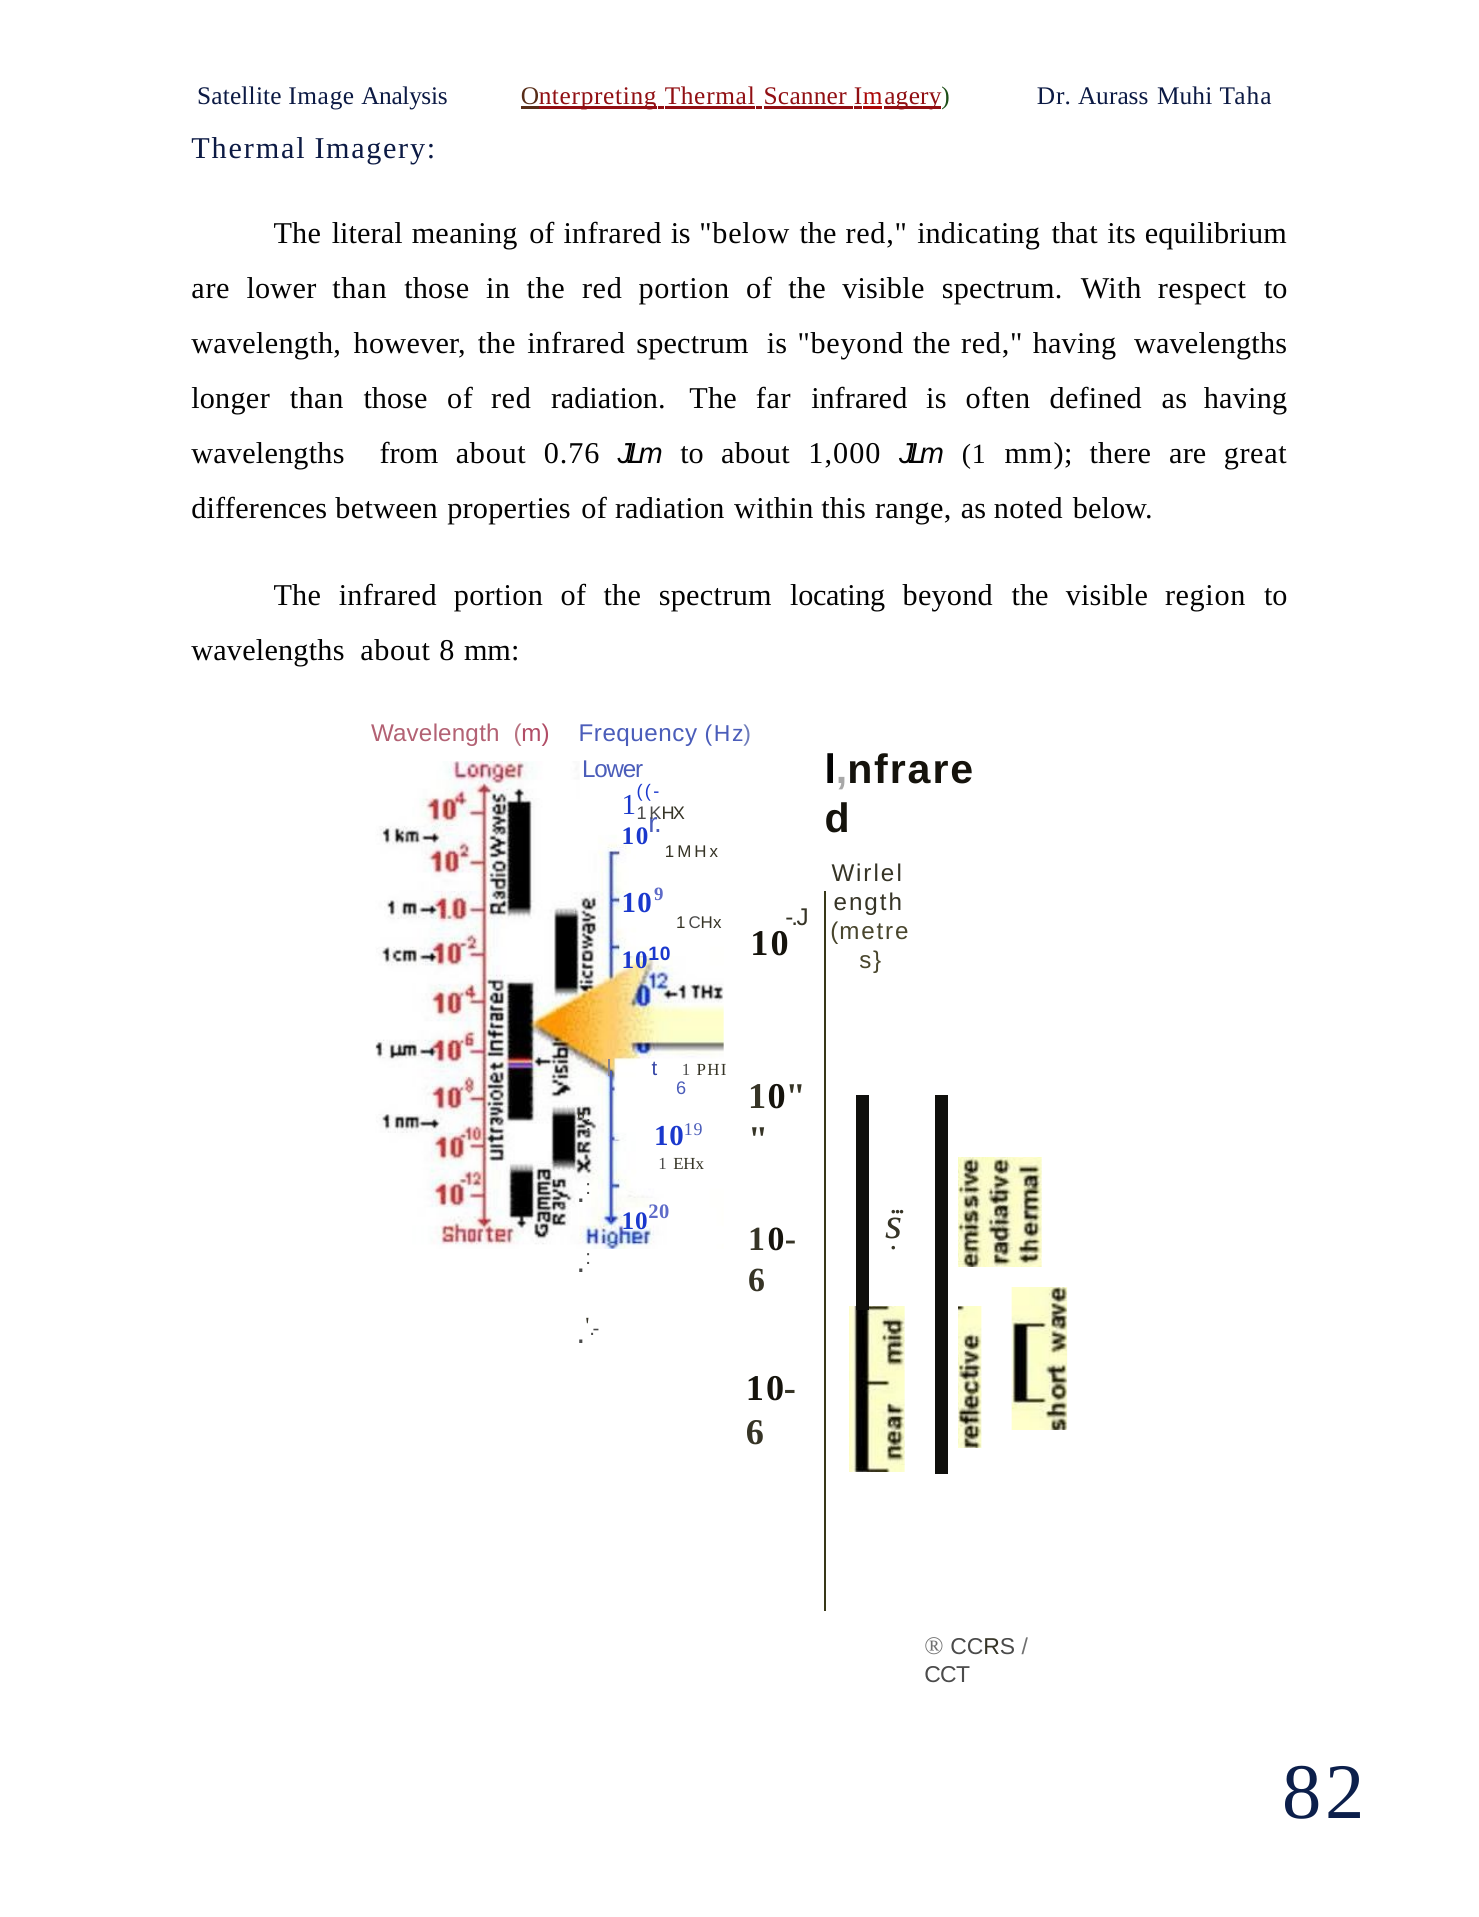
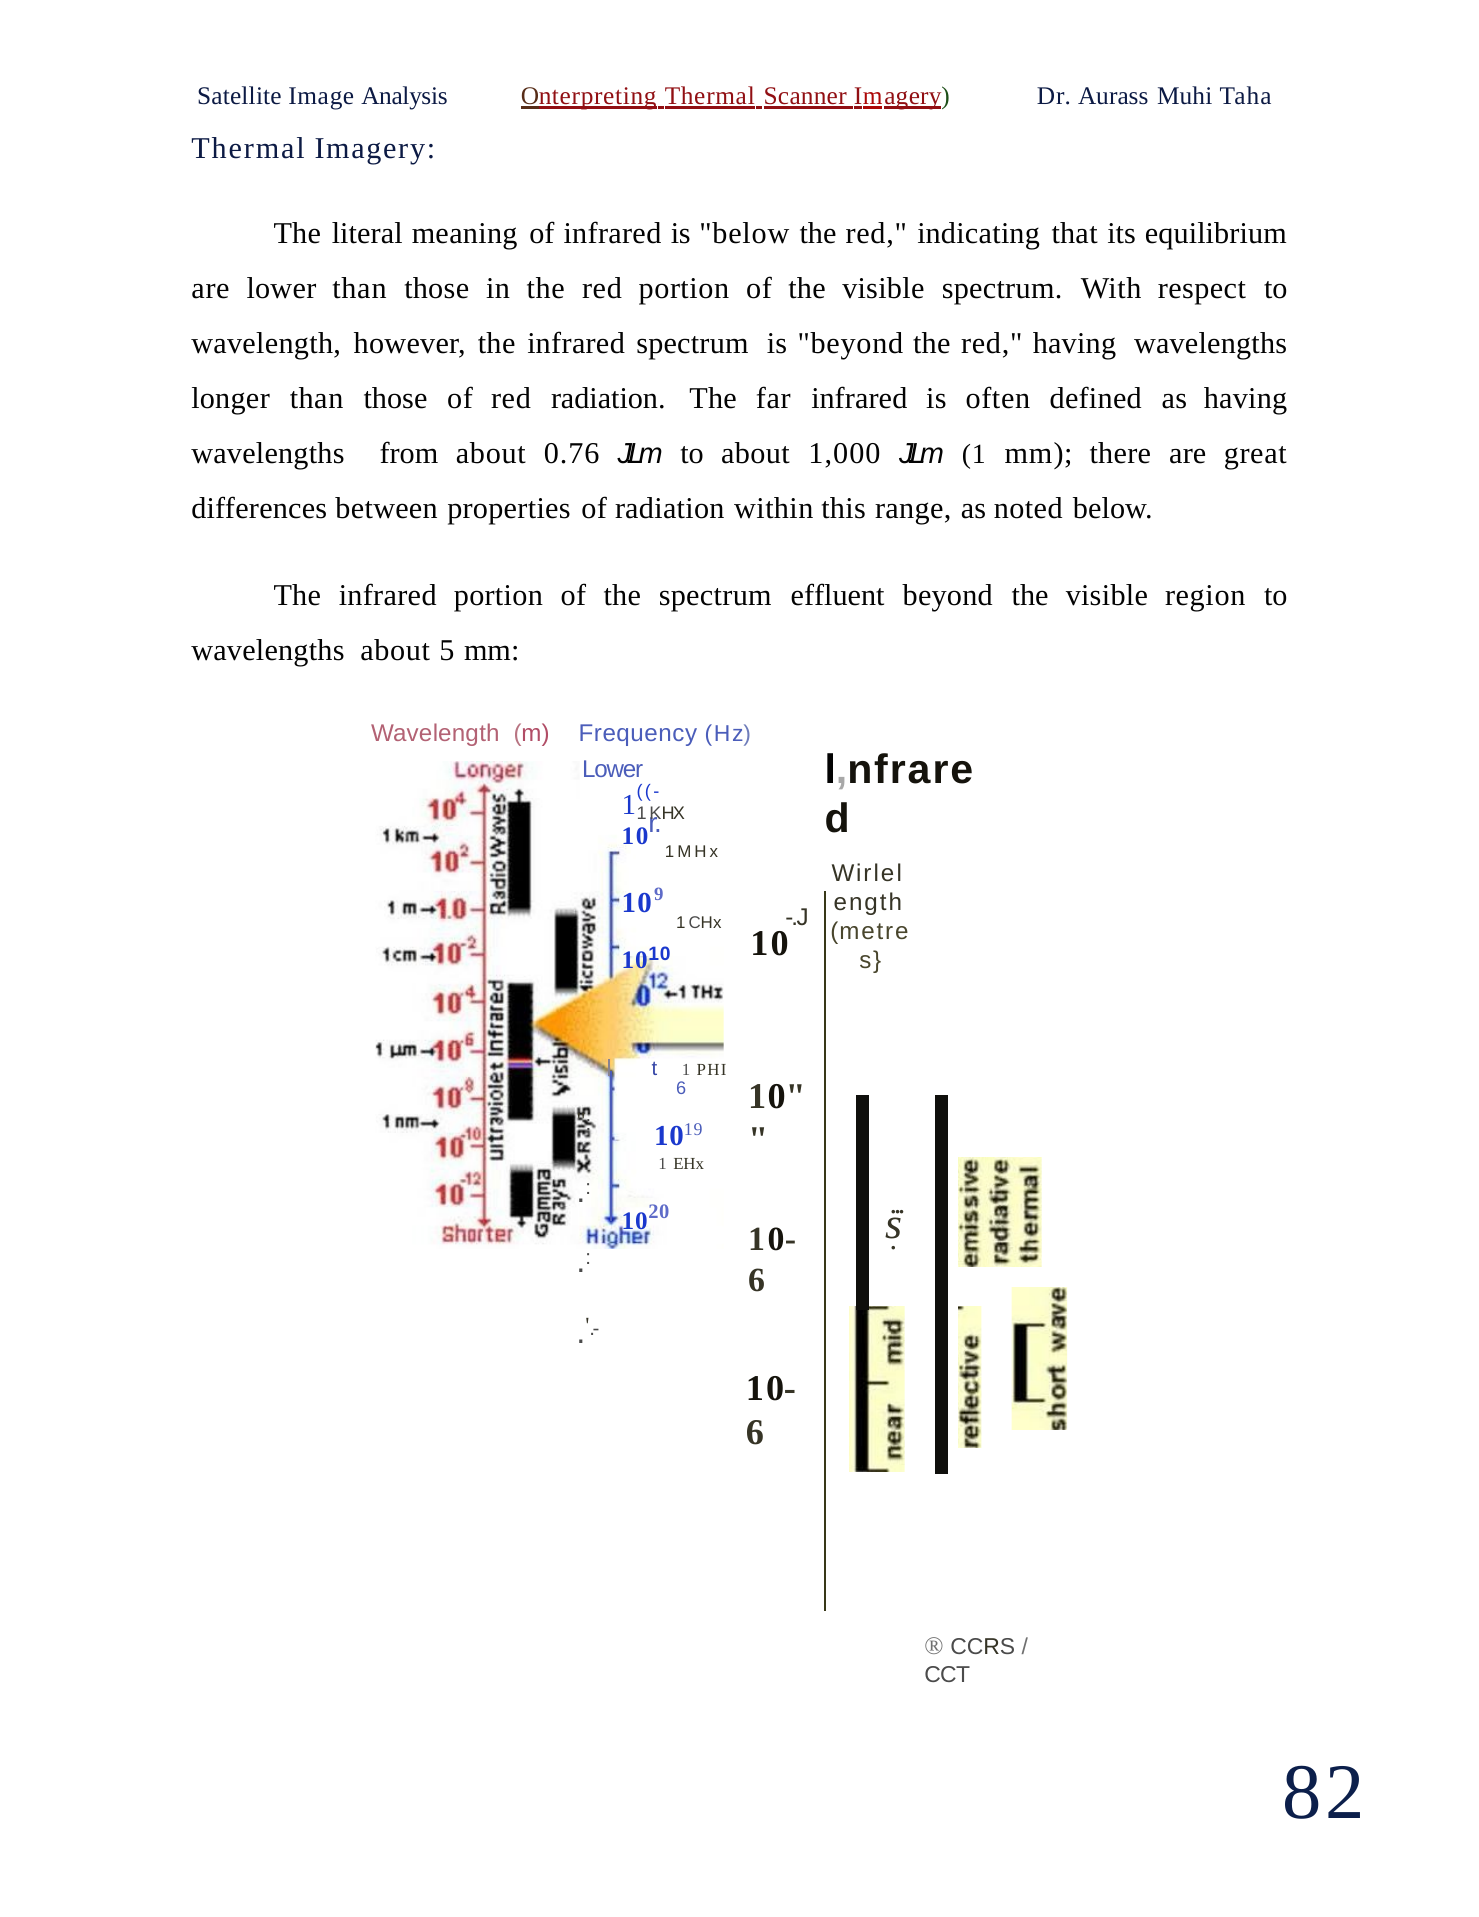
locating: locating -> effluent (838, 596)
8: 8 -> 5 (447, 650)
